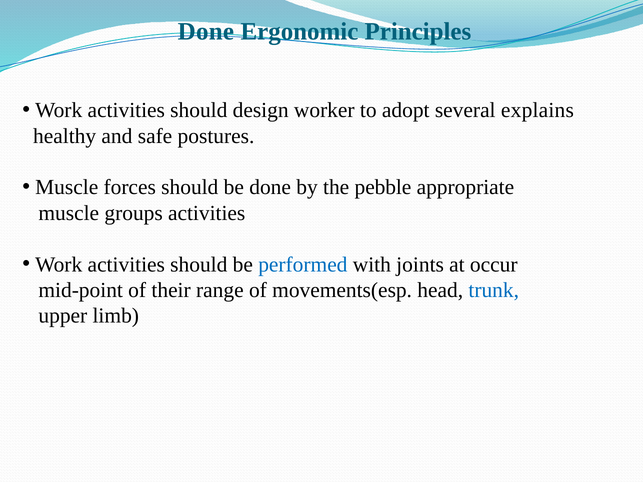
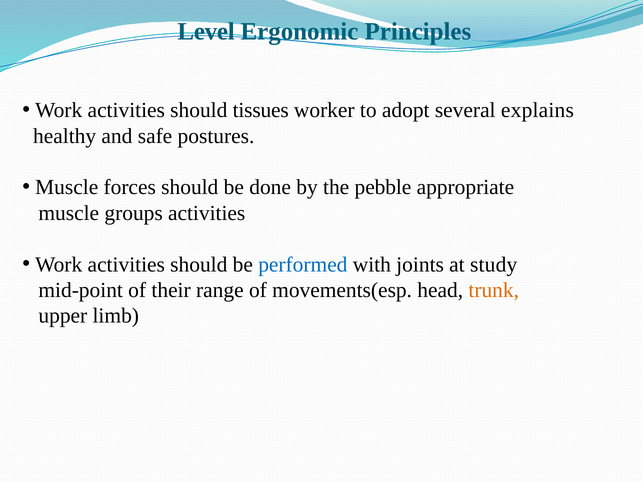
Done: Done -> Level (206, 32)
design: design -> tissues (261, 110)
occur: occur -> study (494, 265)
trunk colour: blue -> orange (494, 290)
